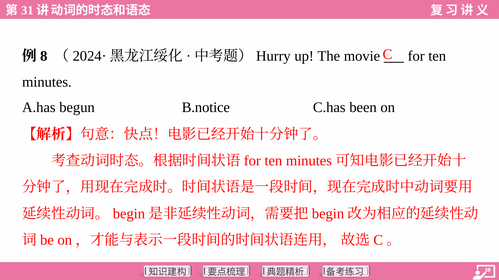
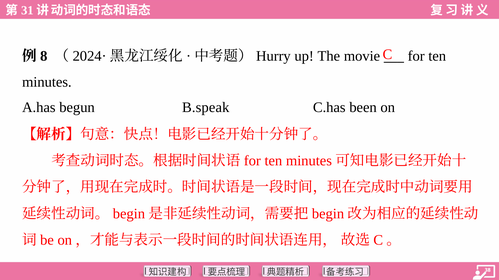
B.notice: B.notice -> B.speak (206, 108)
